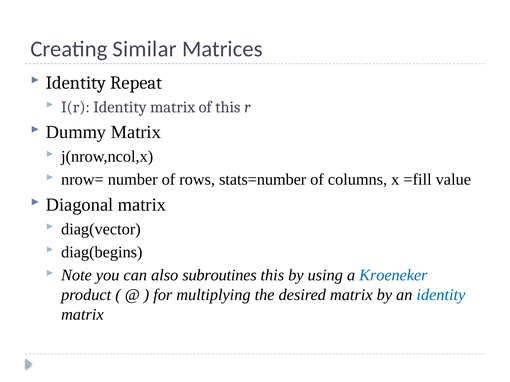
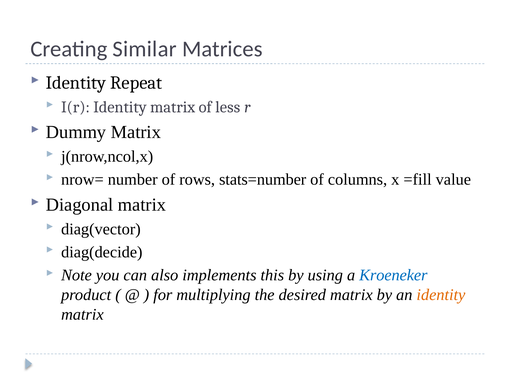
of this: this -> less (228, 107)
diag(begins: diag(begins -> diag(decide (102, 252)
subroutines: subroutines -> implements (219, 276)
identity colour: blue -> orange (441, 295)
